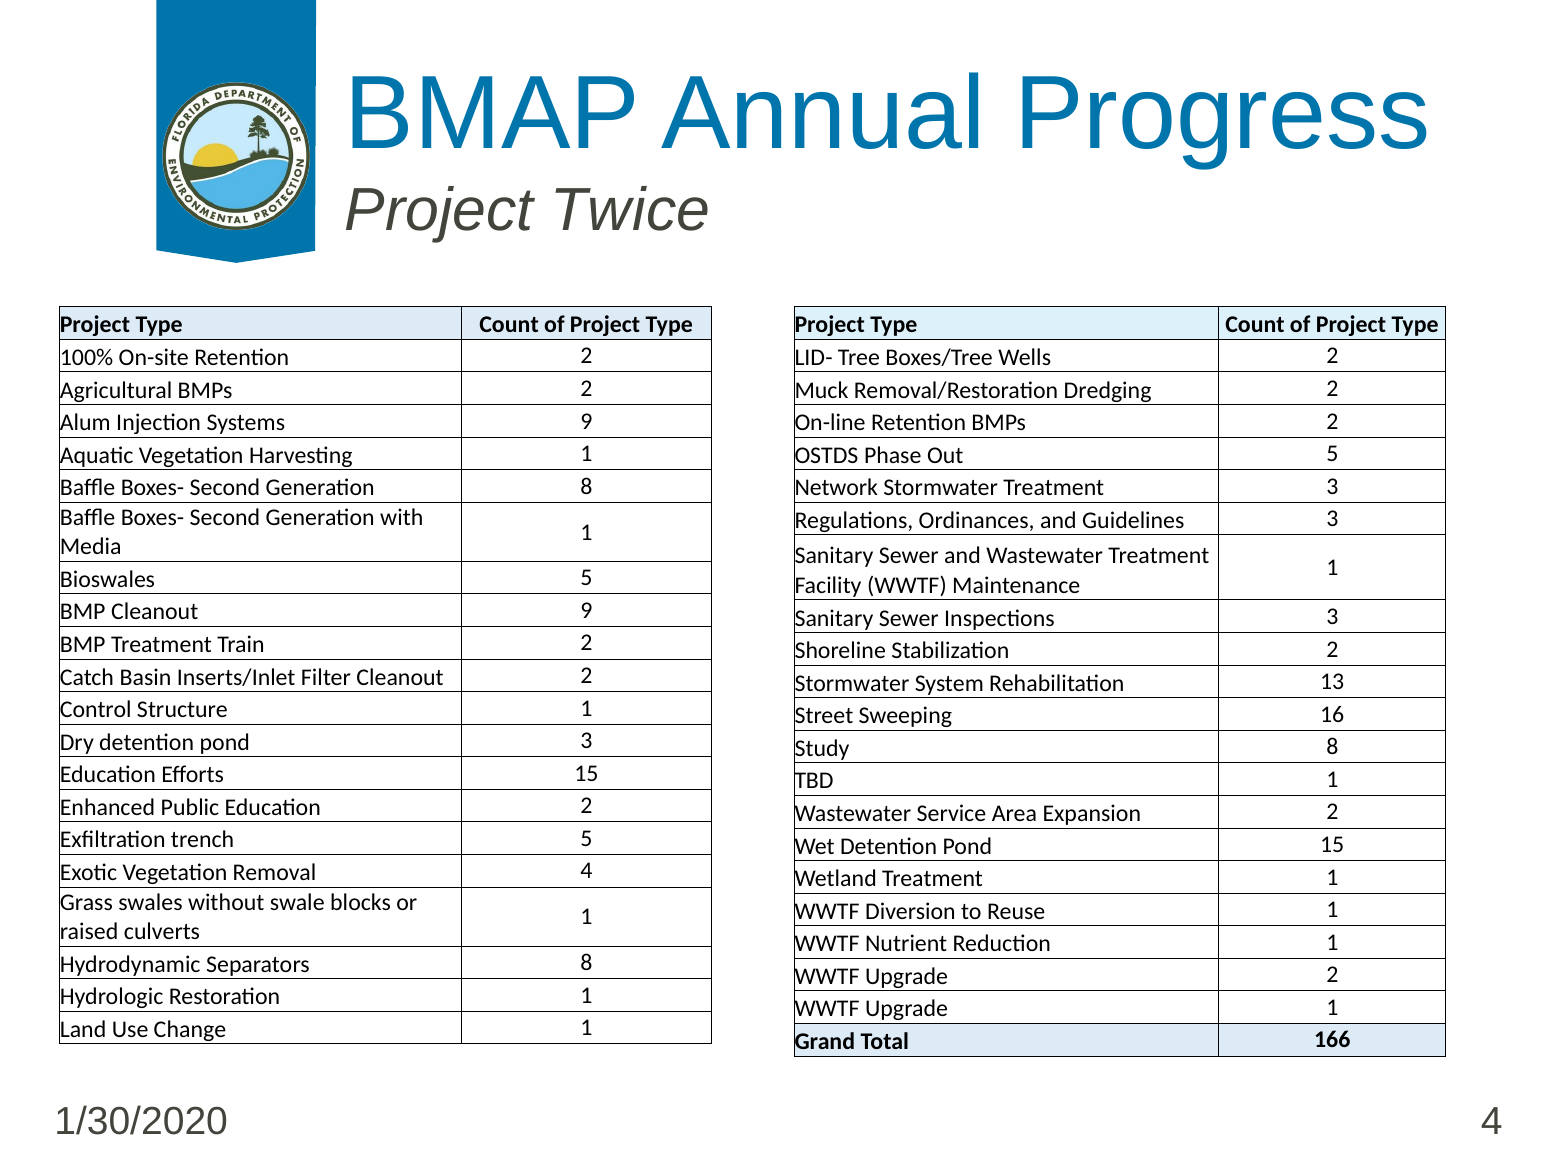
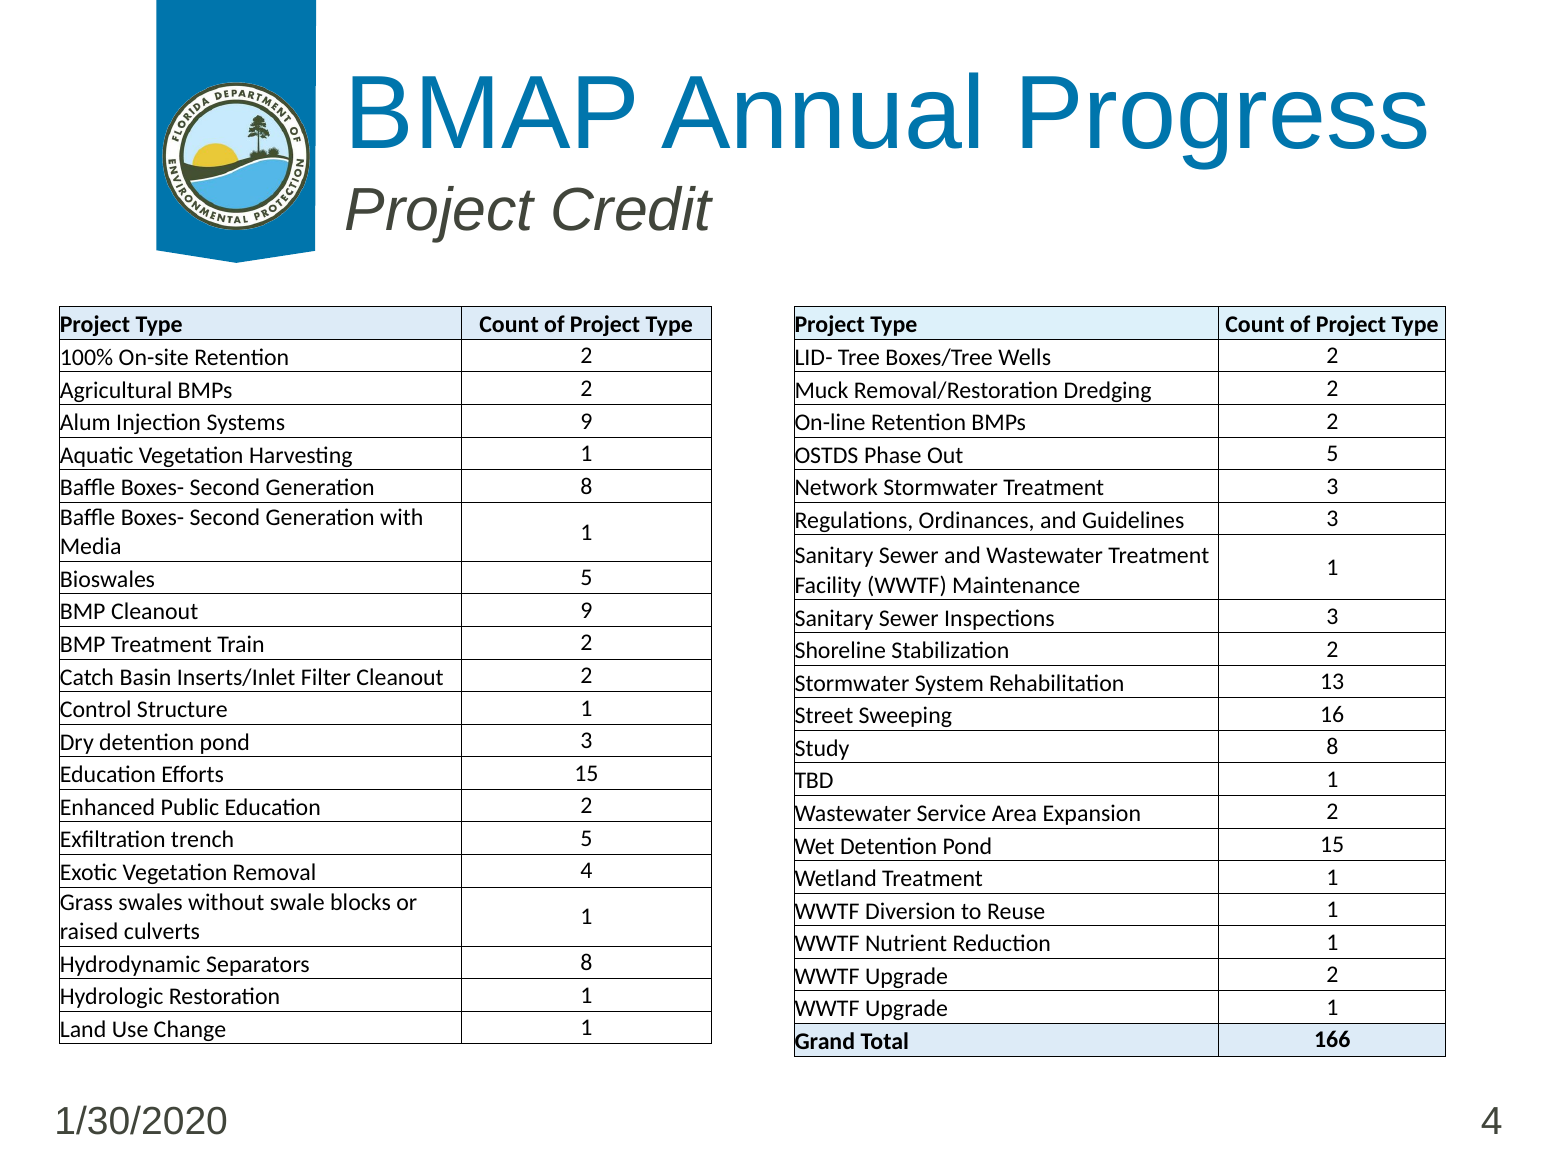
Twice: Twice -> Credit (631, 210)
